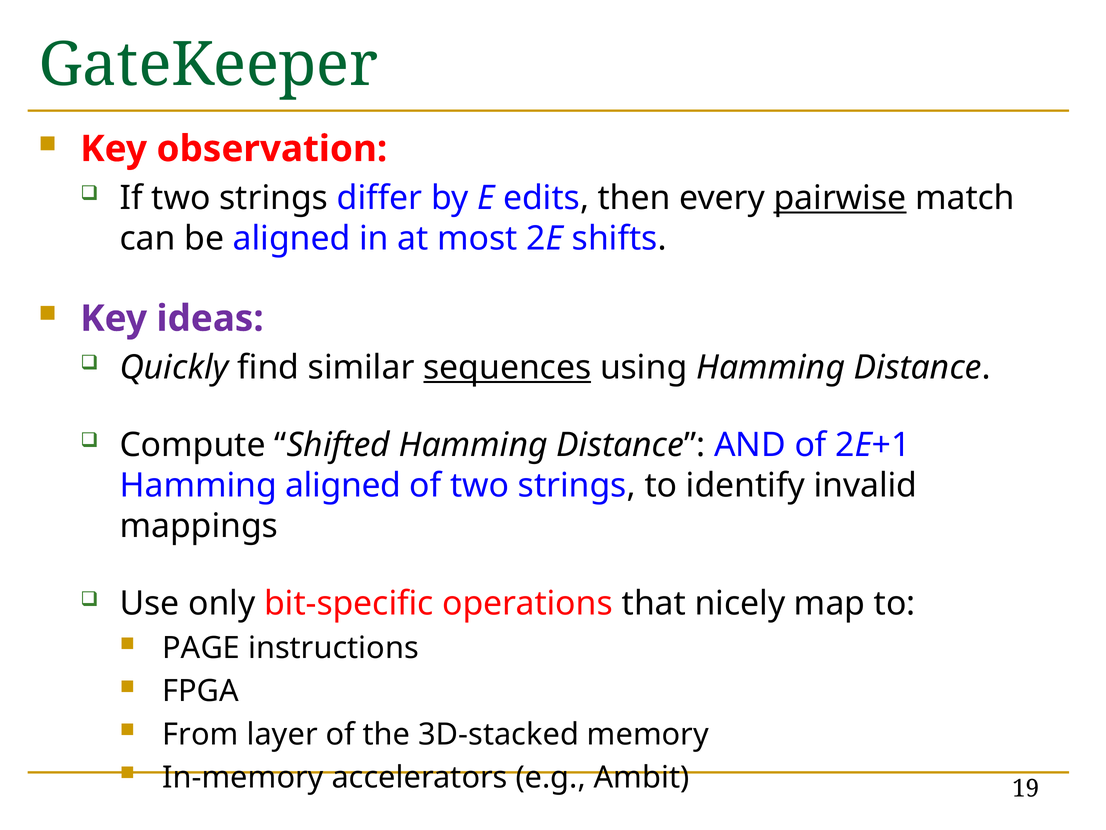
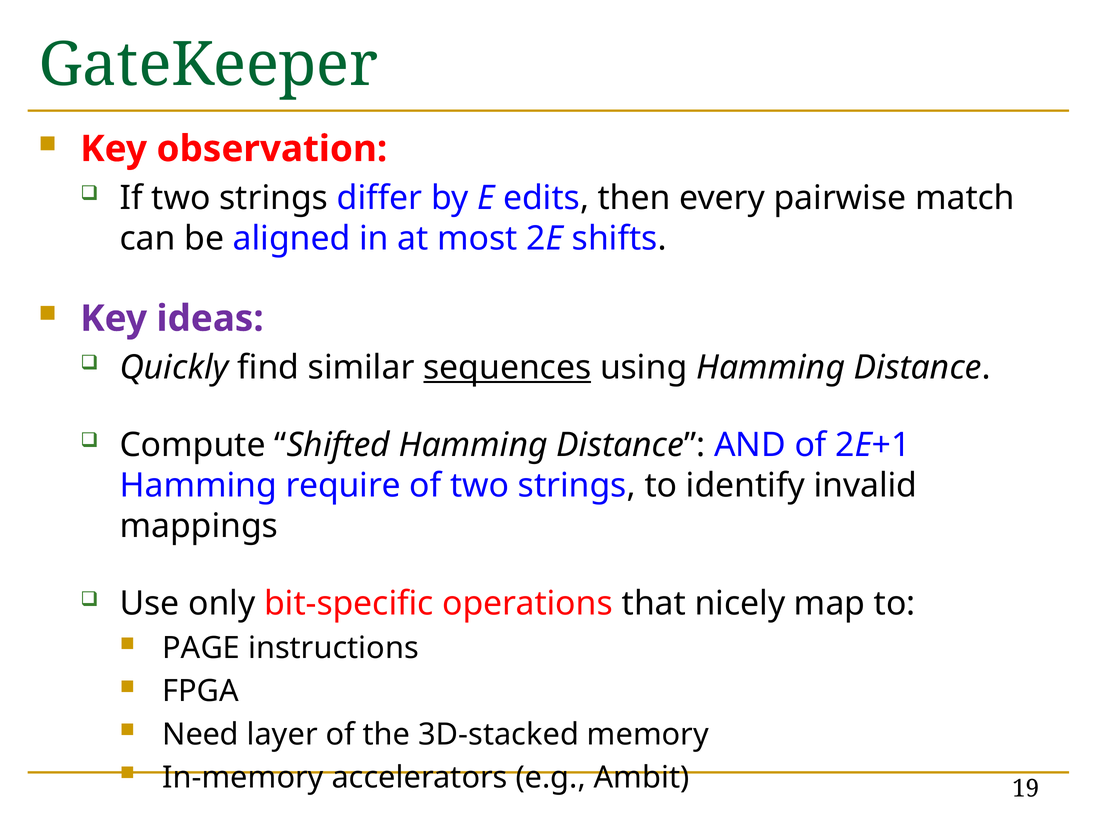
pairwise underline: present -> none (840, 198)
Hamming aligned: aligned -> require (343, 485)
From: From -> Need (201, 734)
